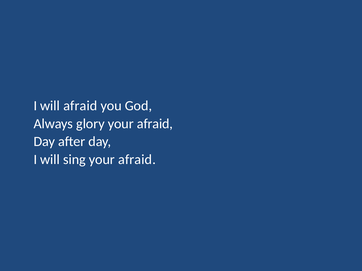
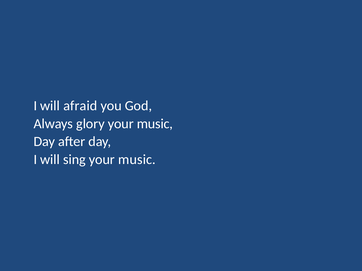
afraid: afraid -> music (155, 124)
sing your afraid: afraid -> music (137, 160)
